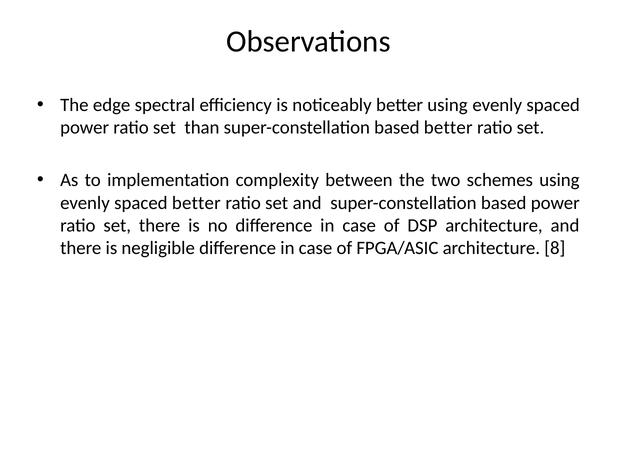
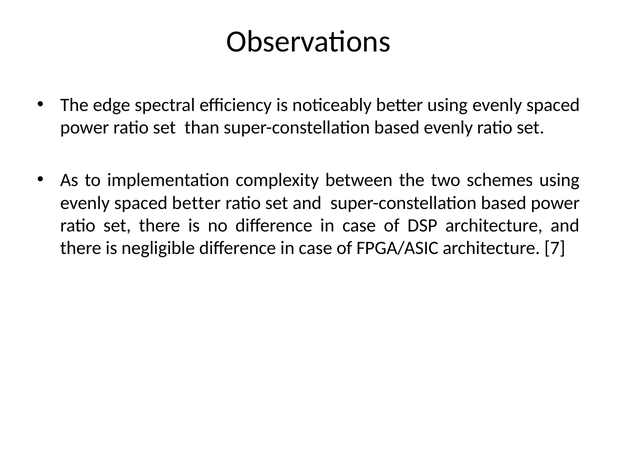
based better: better -> evenly (448, 127)
8: 8 -> 7 (555, 248)
